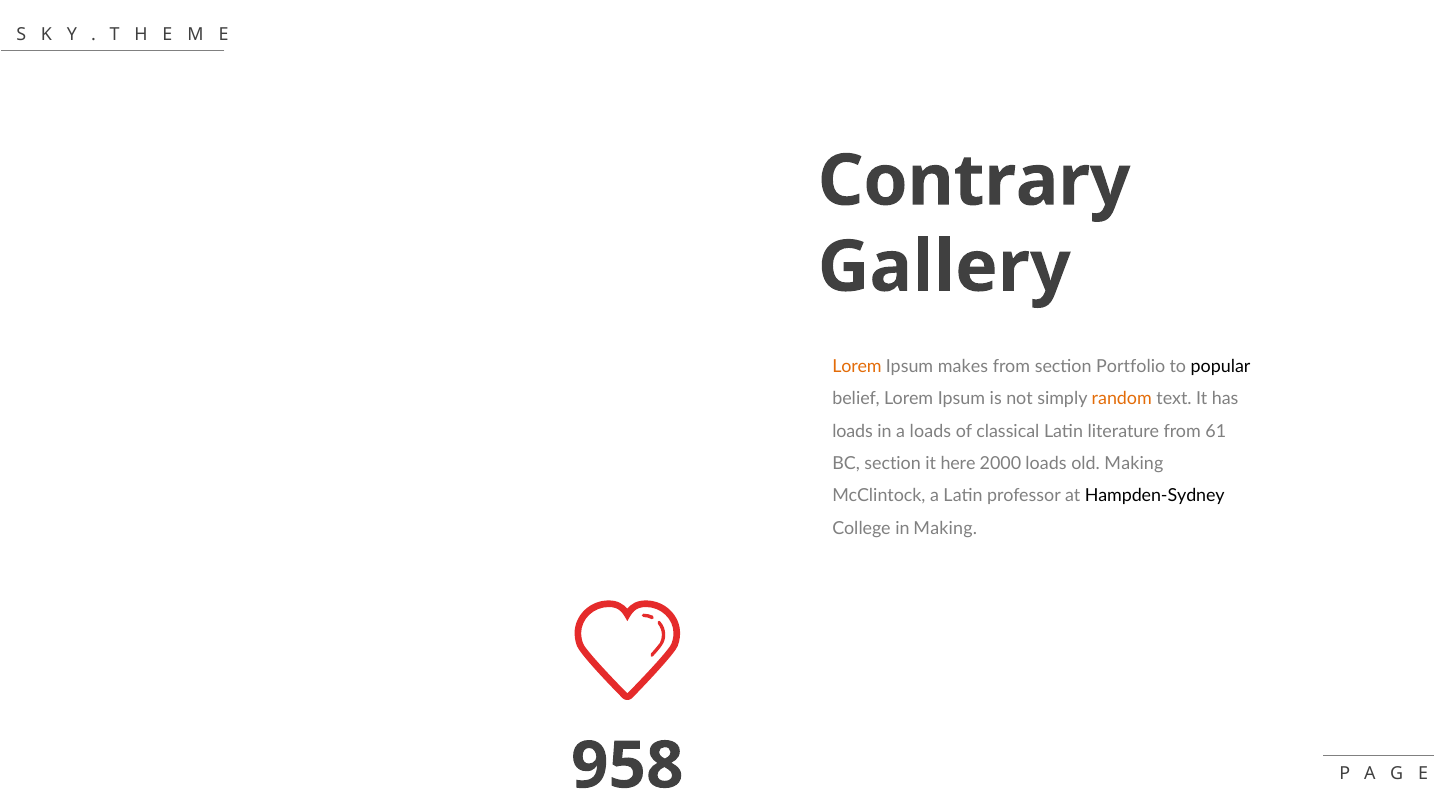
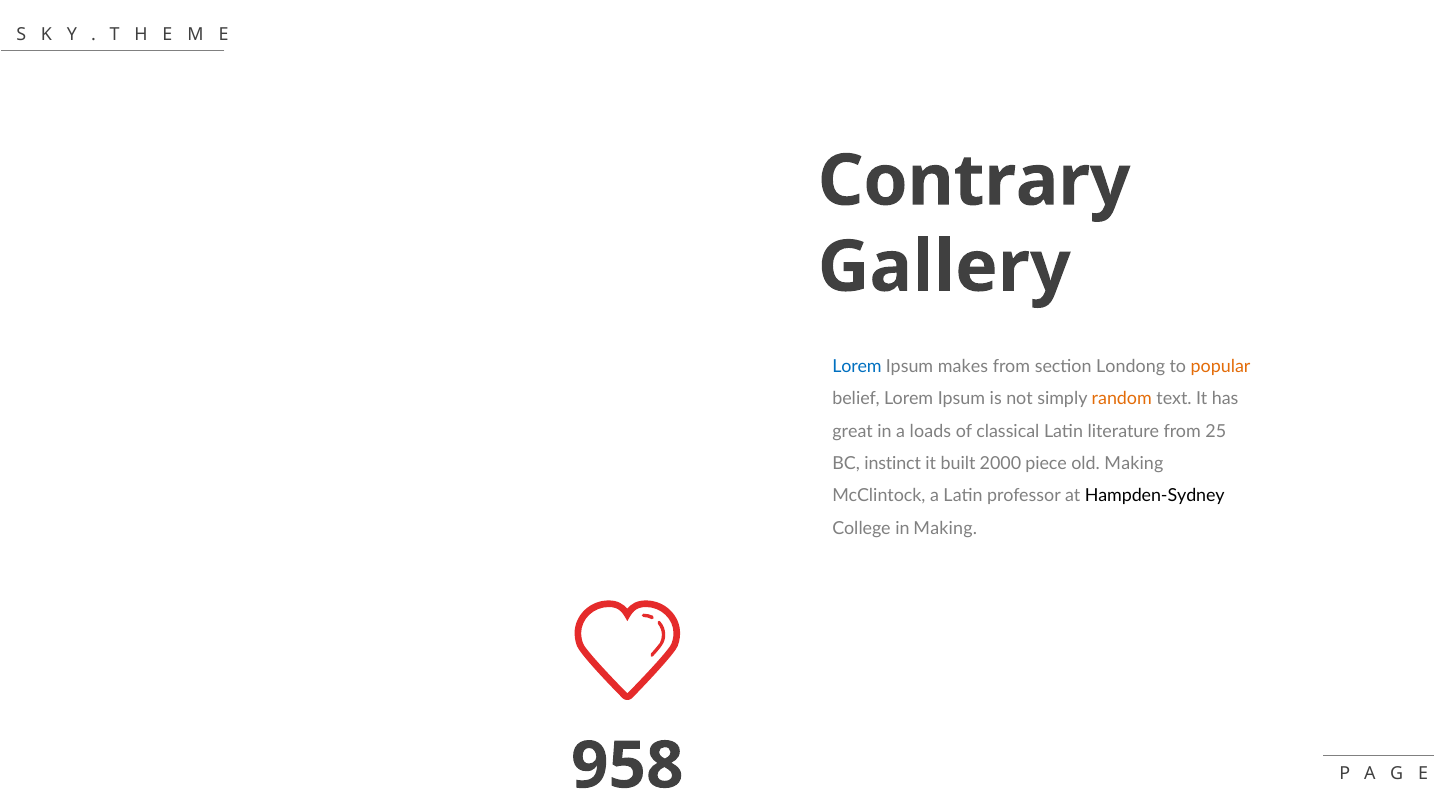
Lorem colour: orange -> blue (857, 367)
Portfolio: Portfolio -> Londong (1131, 367)
popular colour: black -> orange (1221, 367)
loads: loads -> great (853, 431)
61: 61 -> 25 (1216, 431)
BC section: section -> instinct (893, 463)
here: here -> built (958, 463)
2000 loads: loads -> piece (1046, 463)
